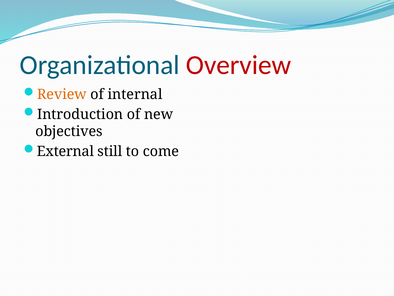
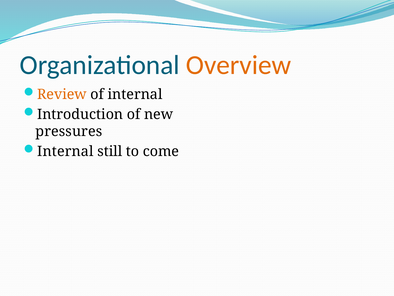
Overview colour: red -> orange (239, 65)
objectives: objectives -> pressures (69, 131)
External: External -> Internal (65, 151)
